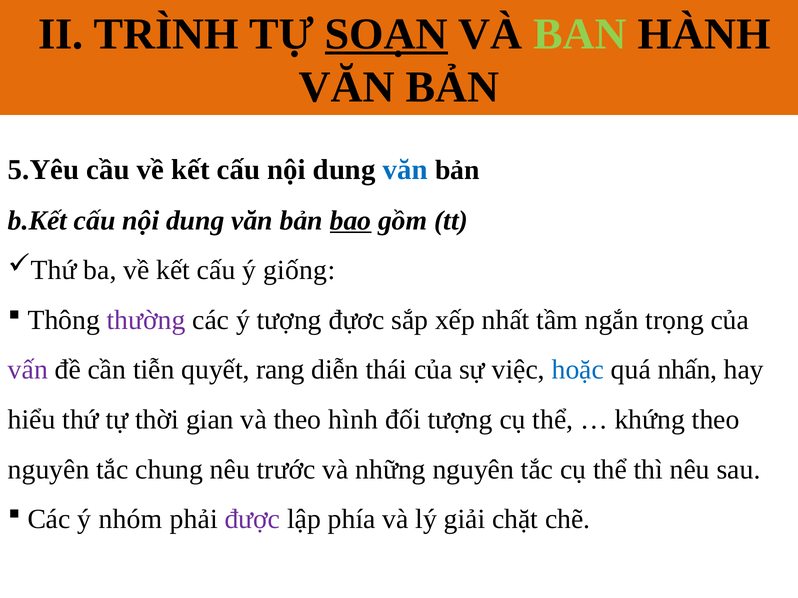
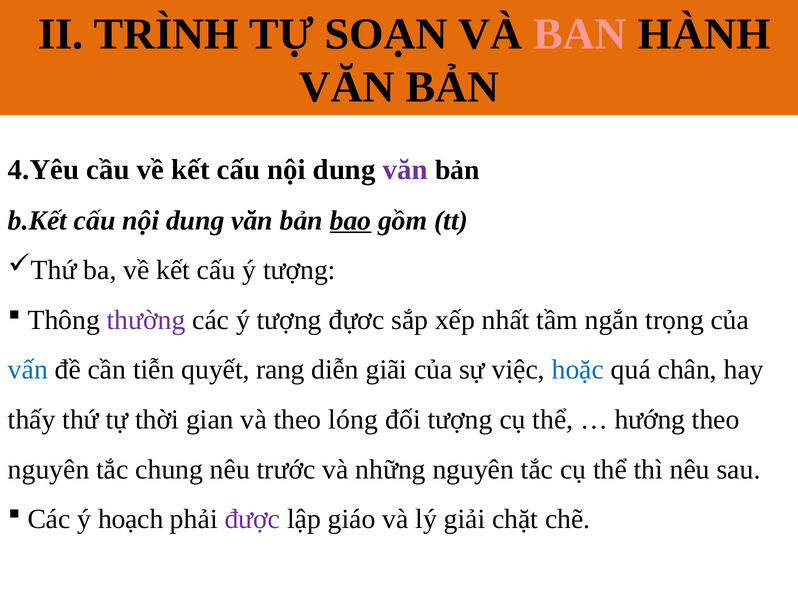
SOẠN underline: present -> none (386, 34)
BAN colour: light green -> pink (580, 34)
5.Yêu: 5.Yêu -> 4.Yêu (44, 170)
văn colour: blue -> purple (405, 170)
cấu ý giống: giống -> tượng (299, 270)
vấn colour: purple -> blue (28, 370)
thái: thái -> giãi (386, 370)
nhấn: nhấn -> chân (687, 370)
hiểu: hiểu -> thấy (32, 420)
hình: hình -> lóng (353, 420)
khứng: khứng -> hướng (650, 420)
nhóm: nhóm -> hoạch (131, 520)
phía: phía -> giáo (352, 520)
